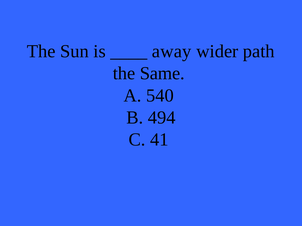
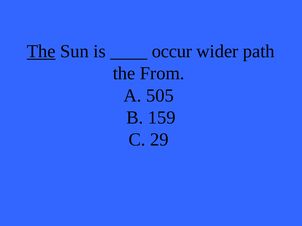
The underline: none -> present (41, 51)
away: away -> occur (172, 51)
Same: Same -> From (162, 74)
540: 540 -> 505 (160, 96)
494: 494 -> 159 (162, 118)
41: 41 -> 29 (159, 140)
